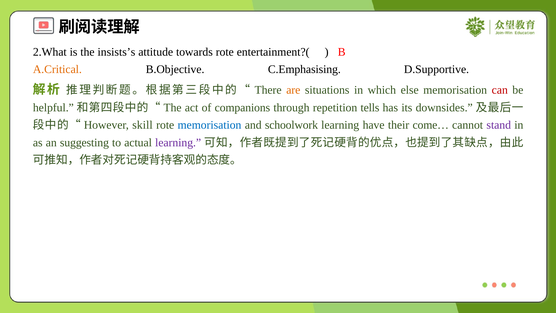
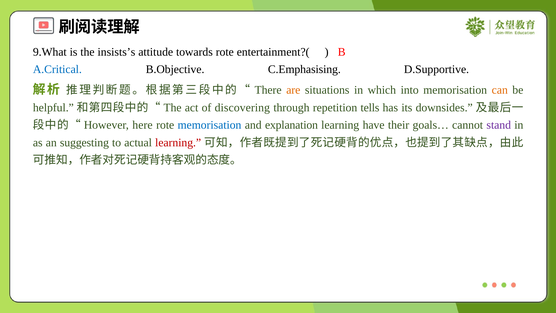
2.What: 2.What -> 9.What (50, 52)
A.Critical colour: orange -> blue (57, 69)
else: else -> into (410, 90)
can colour: red -> orange (500, 90)
companions: companions -> discovering (242, 108)
skill: skill -> here (142, 125)
schoolwork: schoolwork -> explanation (291, 125)
come…: come… -> goals… (431, 125)
learning colour: purple -> red (178, 142)
